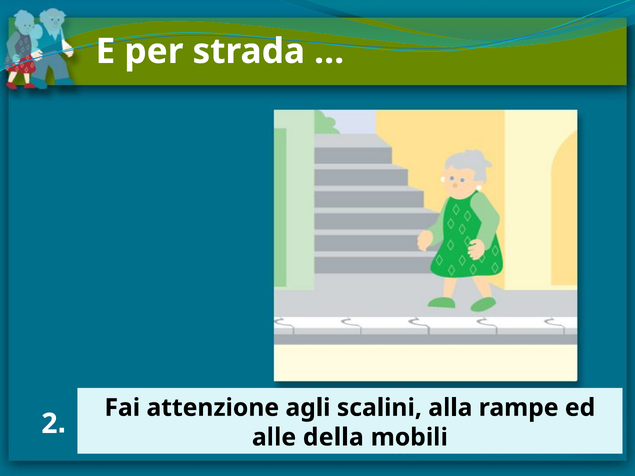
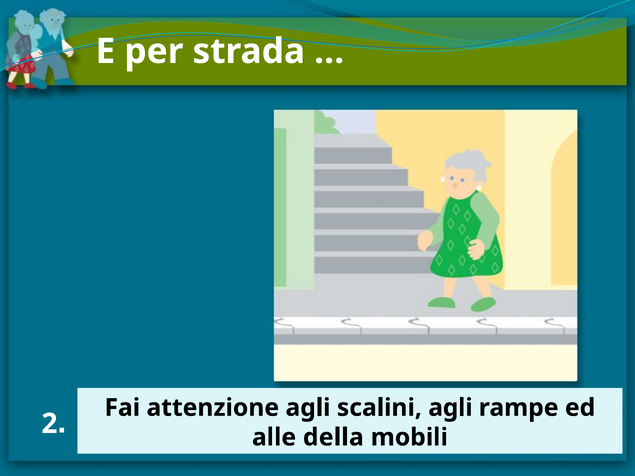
scalini alla: alla -> agli (450, 408)
